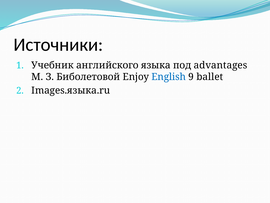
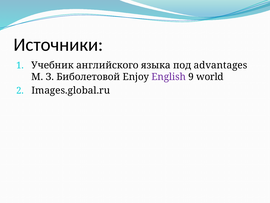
English colour: blue -> purple (169, 77)
ballet: ballet -> world (210, 77)
Images.языка.ru: Images.языка.ru -> Images.global.ru (71, 90)
